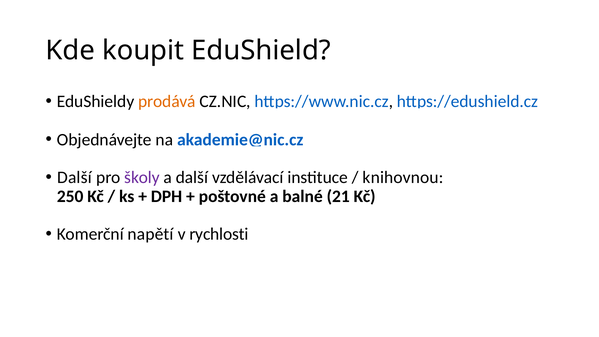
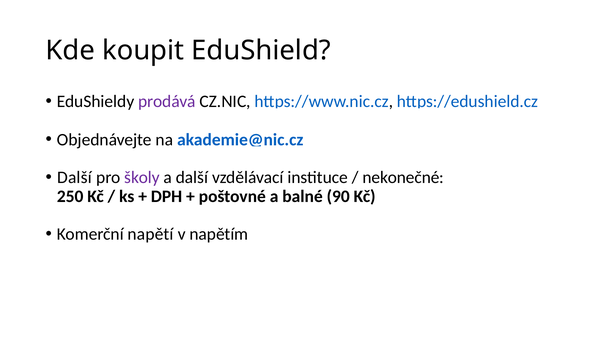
prodává colour: orange -> purple (167, 101)
knihovnou: knihovnou -> nekonečné (403, 177)
21: 21 -> 90 (338, 196)
rychlosti: rychlosti -> napětím (219, 234)
